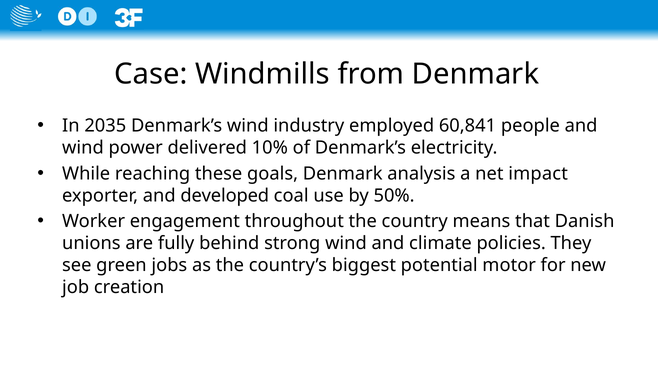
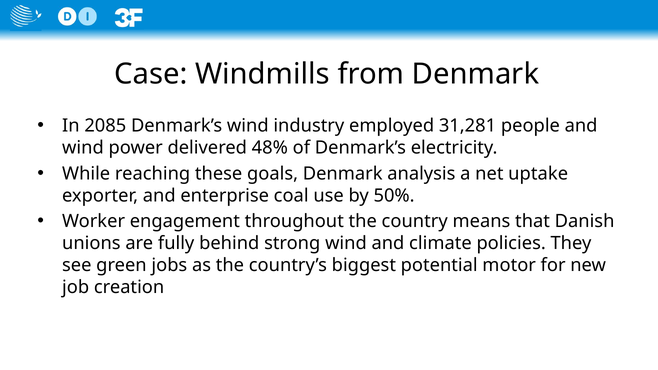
2035: 2035 -> 2085 (105, 126)
60,841: 60,841 -> 31,281 (468, 126)
10%: 10% -> 48% (270, 148)
impact: impact -> uptake (538, 174)
developed: developed -> enterprise (225, 196)
